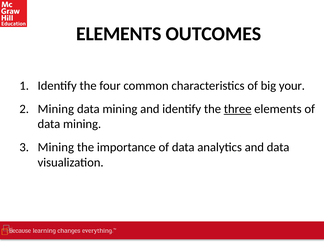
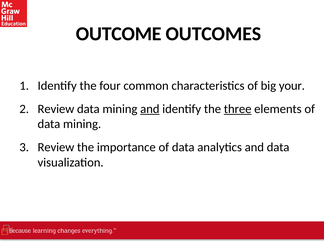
ELEMENTS: ELEMENTS -> OUTCOME (119, 34)
Mining: Mining -> Review (56, 109)
and underline: none -> present (150, 109)
Mining: Mining -> Review (56, 147)
